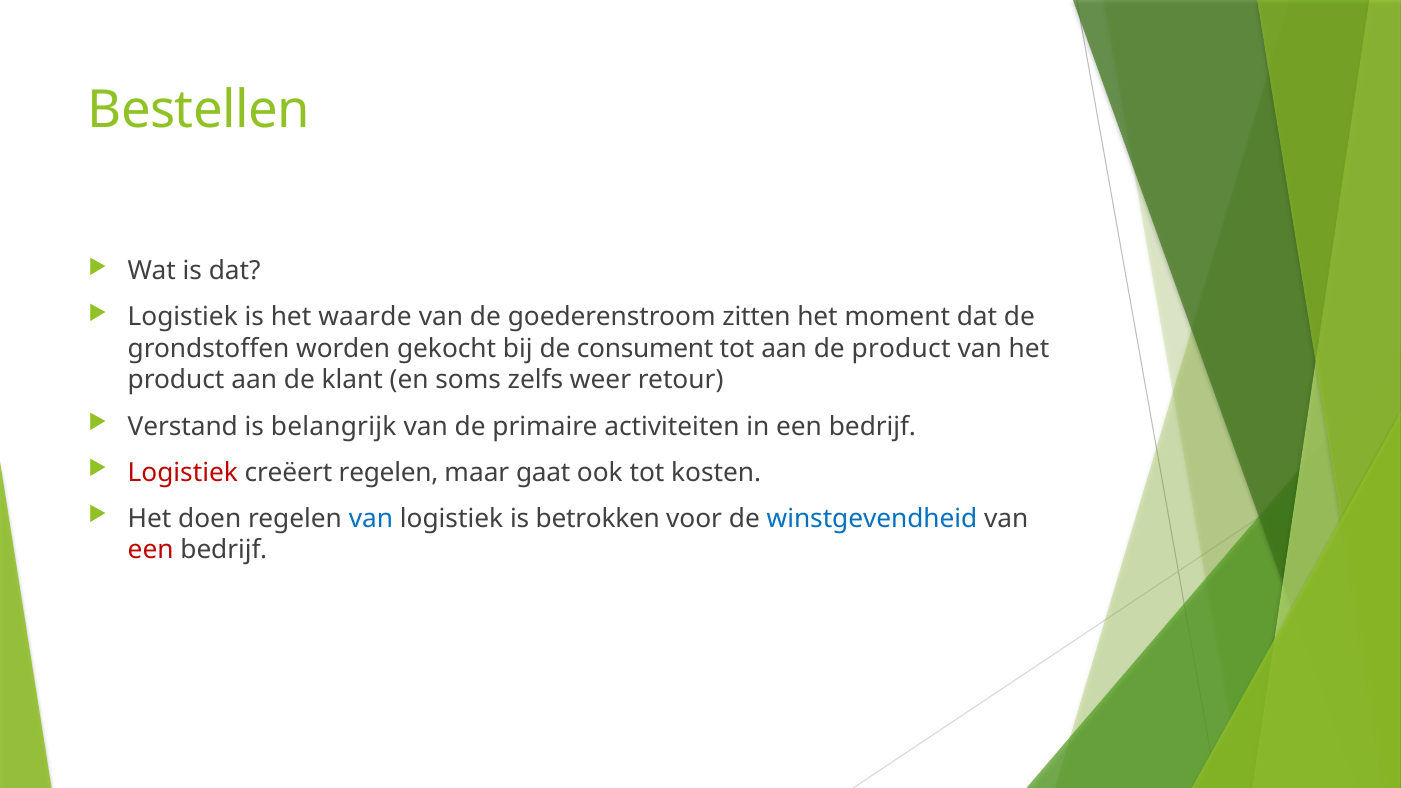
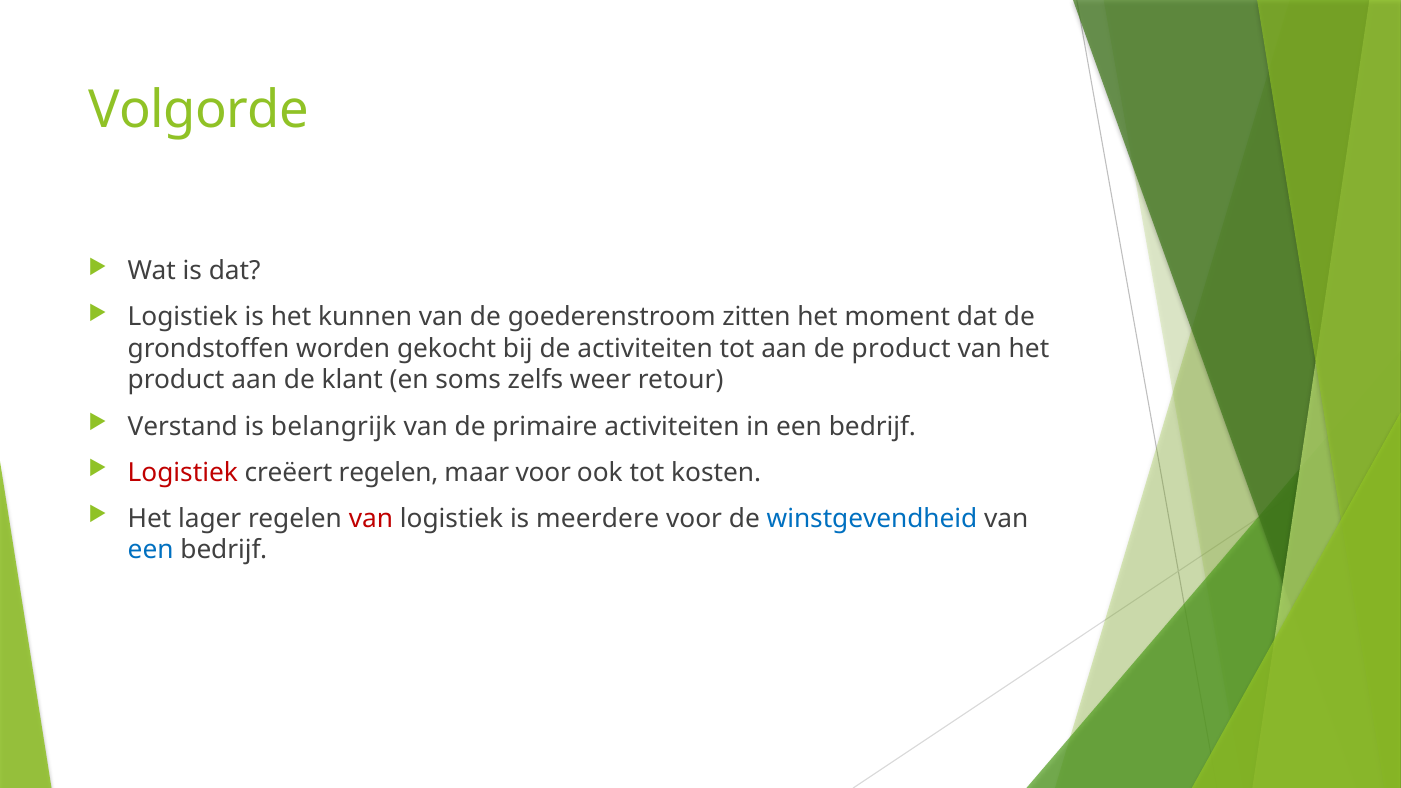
Bestellen: Bestellen -> Volgorde (199, 110)
waarde: waarde -> kunnen (365, 317)
de consument: consument -> activiteiten (645, 349)
maar gaat: gaat -> voor (543, 473)
doen: doen -> lager (210, 519)
van colour: blue -> red (371, 519)
betrokken: betrokken -> meerdere (598, 519)
een colour: red -> blue (151, 550)
